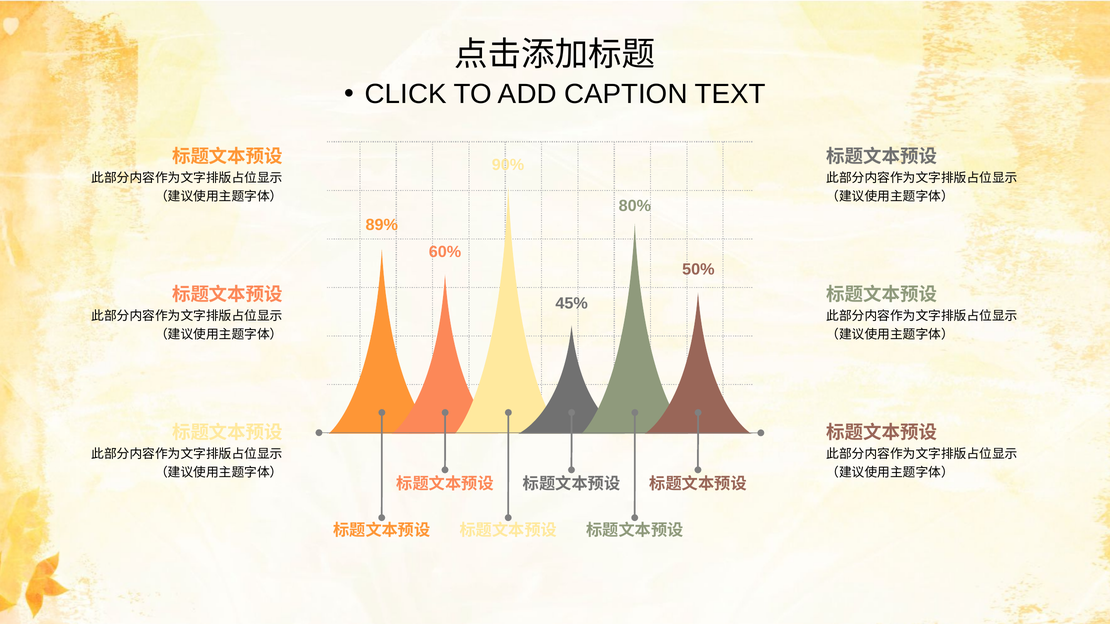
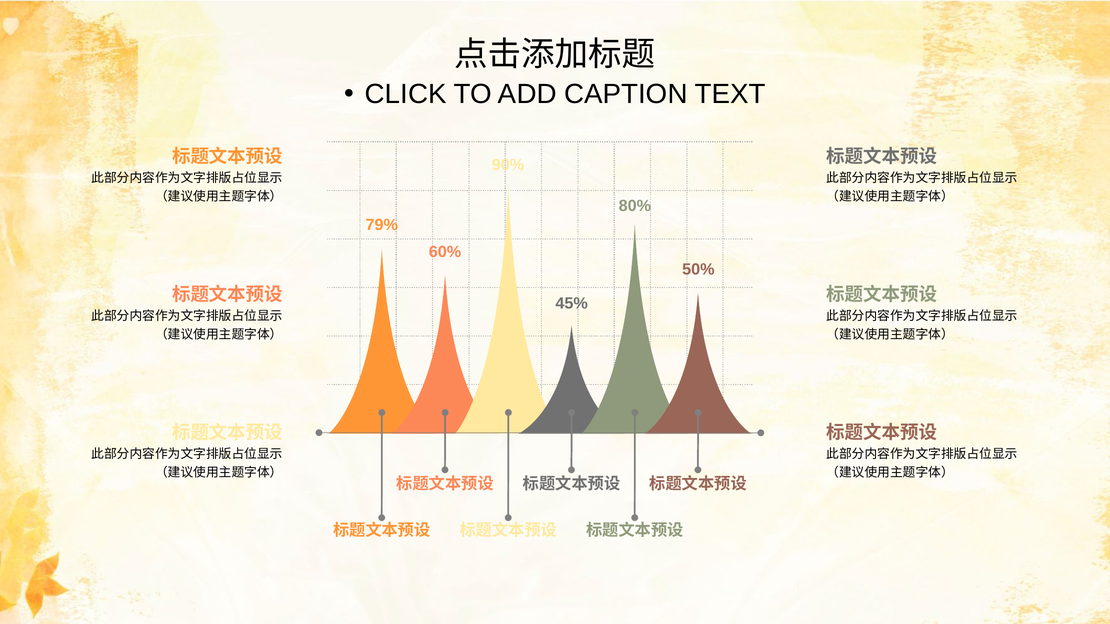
89%: 89% -> 79% (382, 225)
